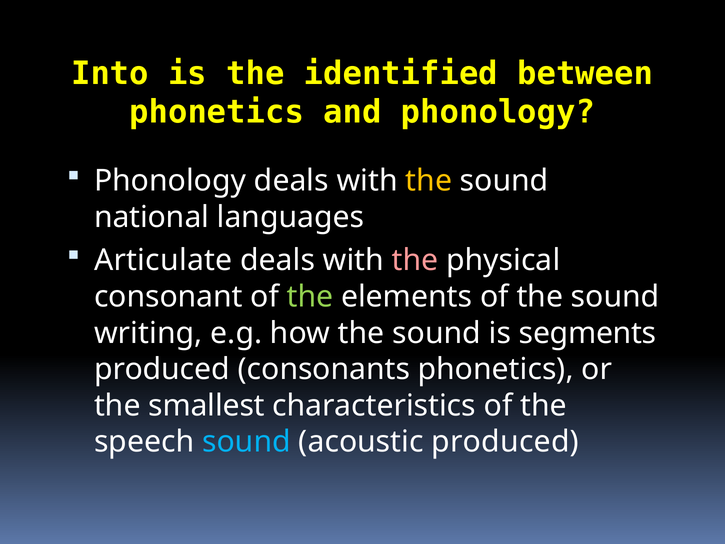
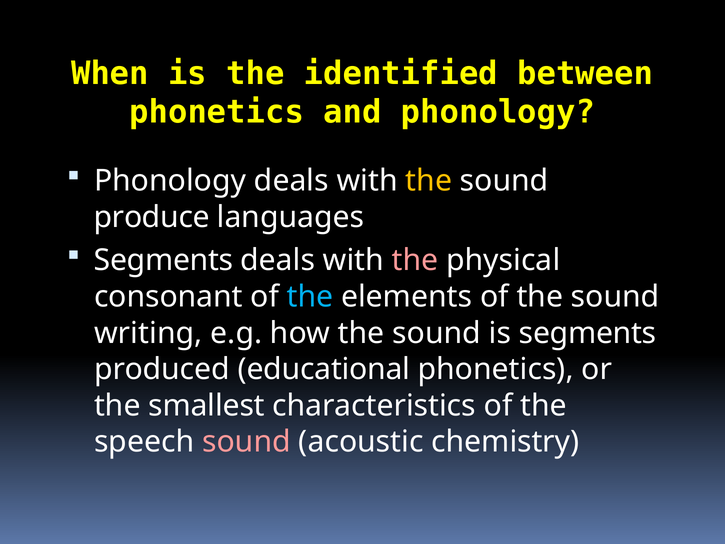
Into: Into -> When (110, 73)
national: national -> produce (152, 217)
Articulate: Articulate -> Segments (164, 260)
the colour: light green -> light blue (310, 297)
consonants: consonants -> educational (324, 369)
sound colour: light blue -> pink (246, 442)
acoustic produced: produced -> chemistry (505, 442)
